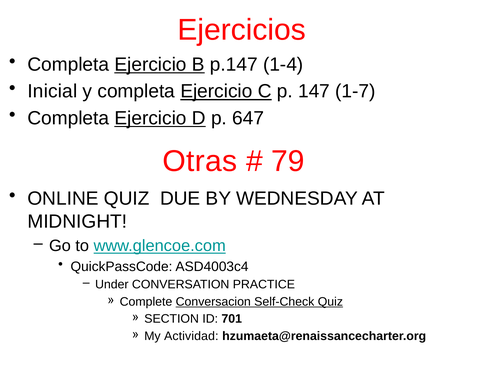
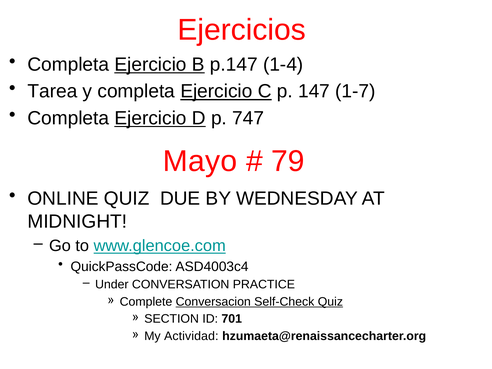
Inicial: Inicial -> Tarea (52, 91)
647: 647 -> 747 (248, 118)
Otras: Otras -> Mayo (200, 161)
